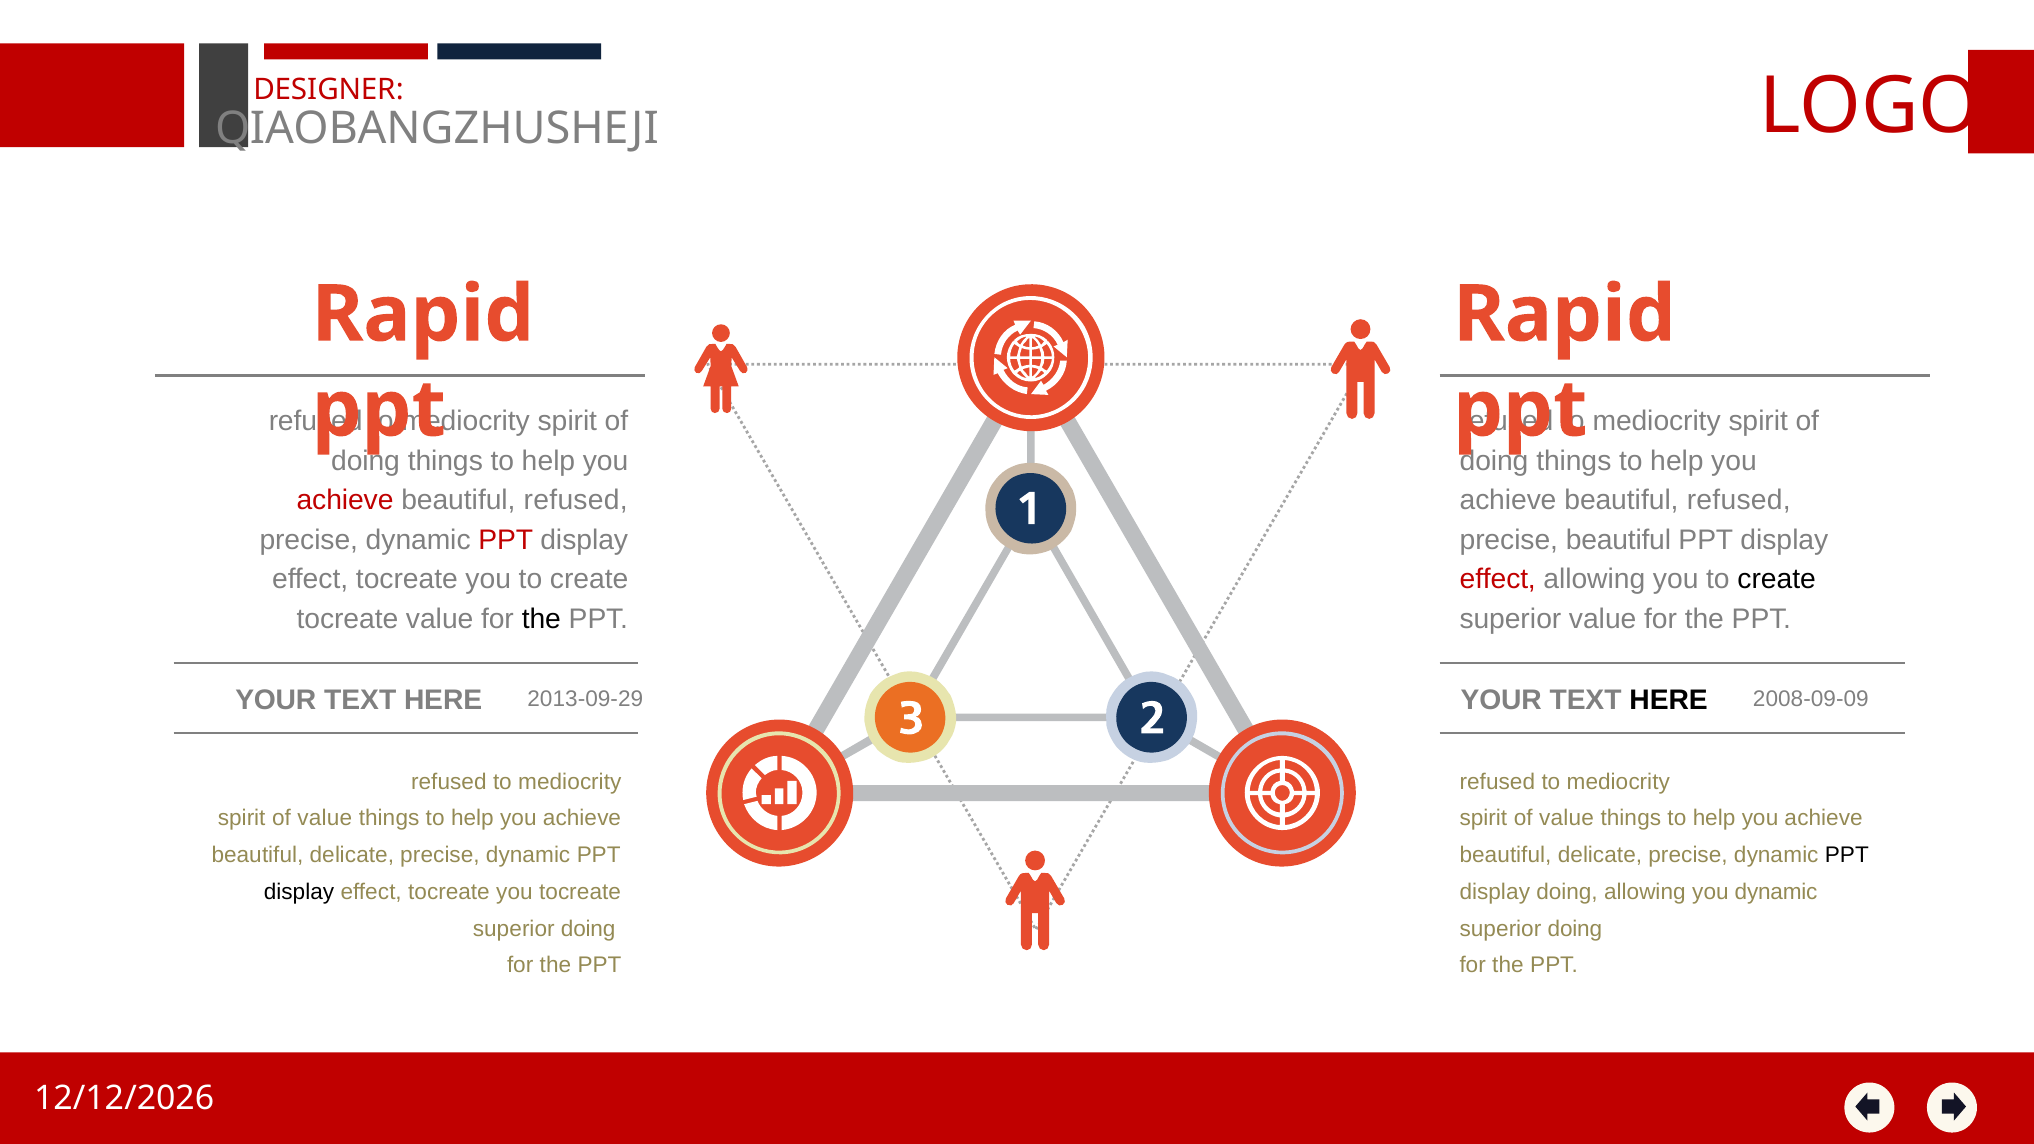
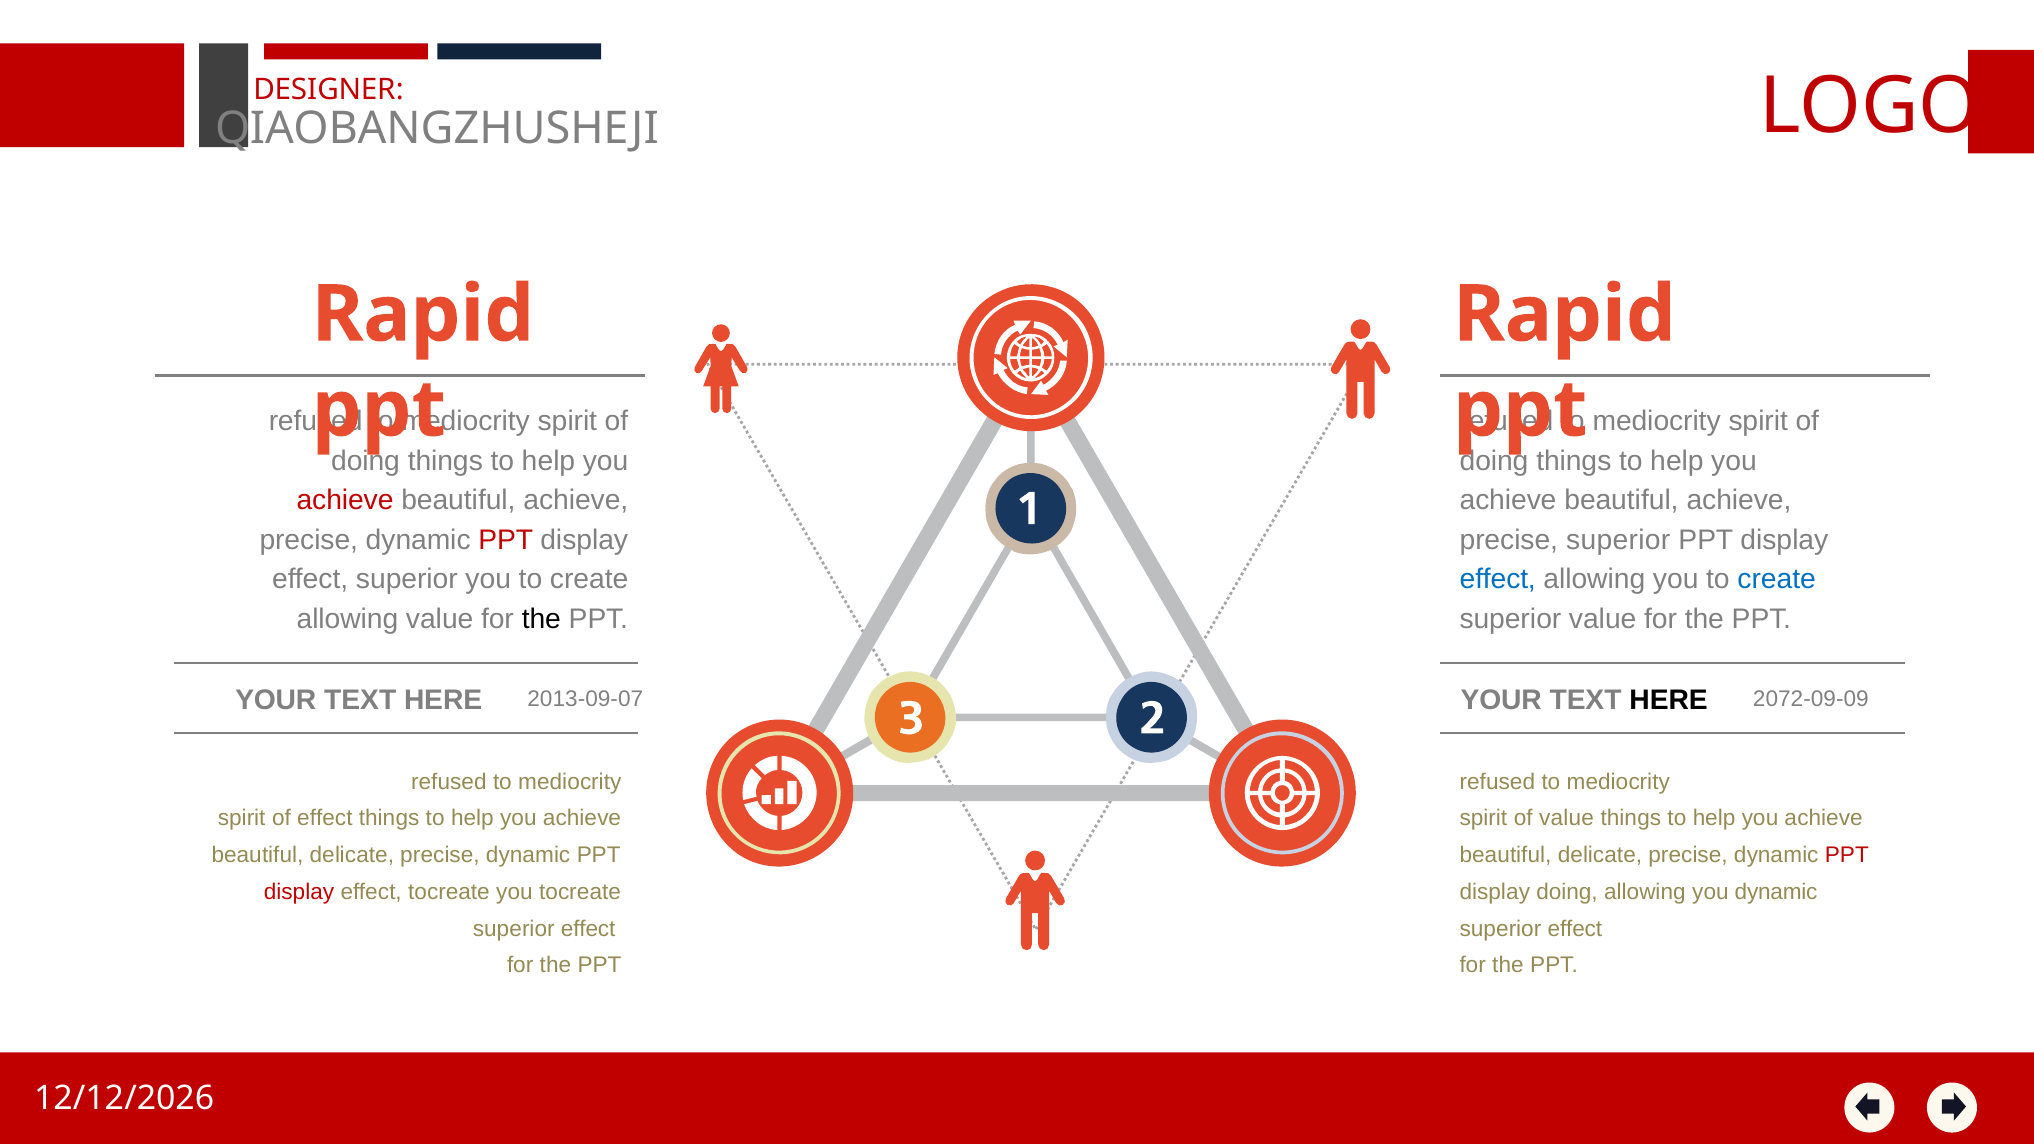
refused: refused -> achieve (576, 500)
refused: refused -> achieve (1739, 500)
precise beautiful: beautiful -> superior (1618, 540)
tocreate: tocreate -> superior (407, 580)
effect colour: red -> blue (1498, 580)
create colour: black -> blue (1777, 580)
tocreate: tocreate -> allowing (347, 619)
2013-09-29: 2013-09-29 -> 2013-09-07 (585, 699)
2008-09-09: 2008-09-09 -> 2072-09-09 (1811, 699)
value: value -> effect (325, 819)
PPT colour: black -> red (1847, 855)
display colour: black -> red (299, 892)
doing: doing -> effect (588, 929)
doing: doing -> effect (1575, 929)
